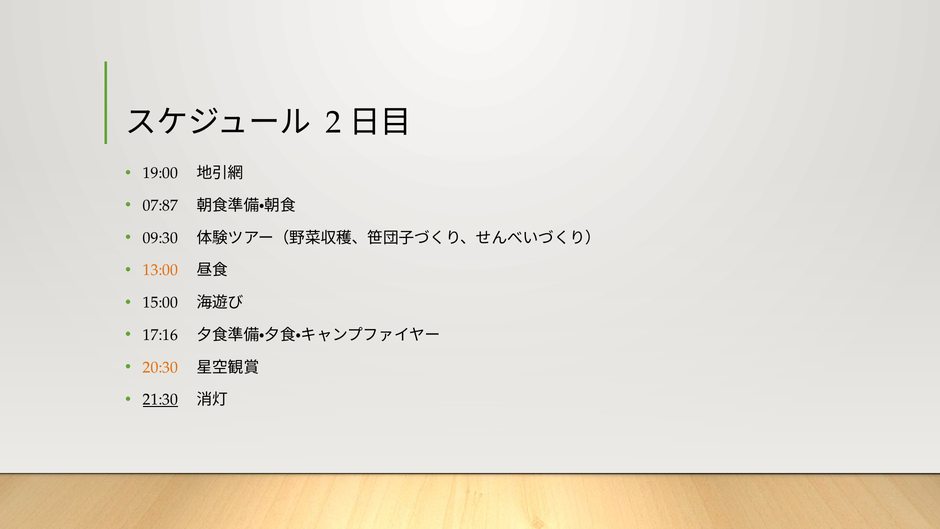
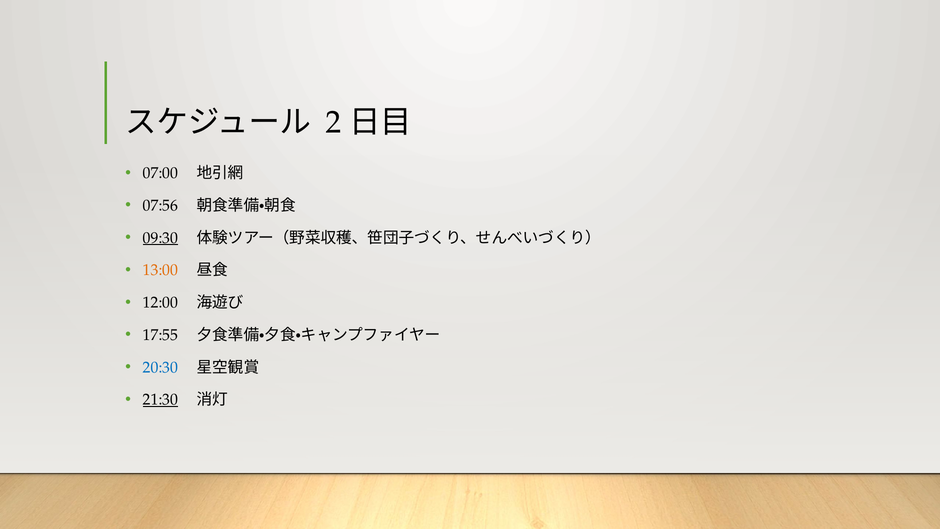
19:00: 19:00 -> 07:00 (161, 173)
07:87: 07:87 -> 07:56 (161, 205)
09:30 underline: none -> present (161, 238)
15:00: 15:00 -> 12:00 (161, 303)
17:16: 17:16 -> 17:55 (161, 335)
20:30 colour: orange -> blue (161, 367)
